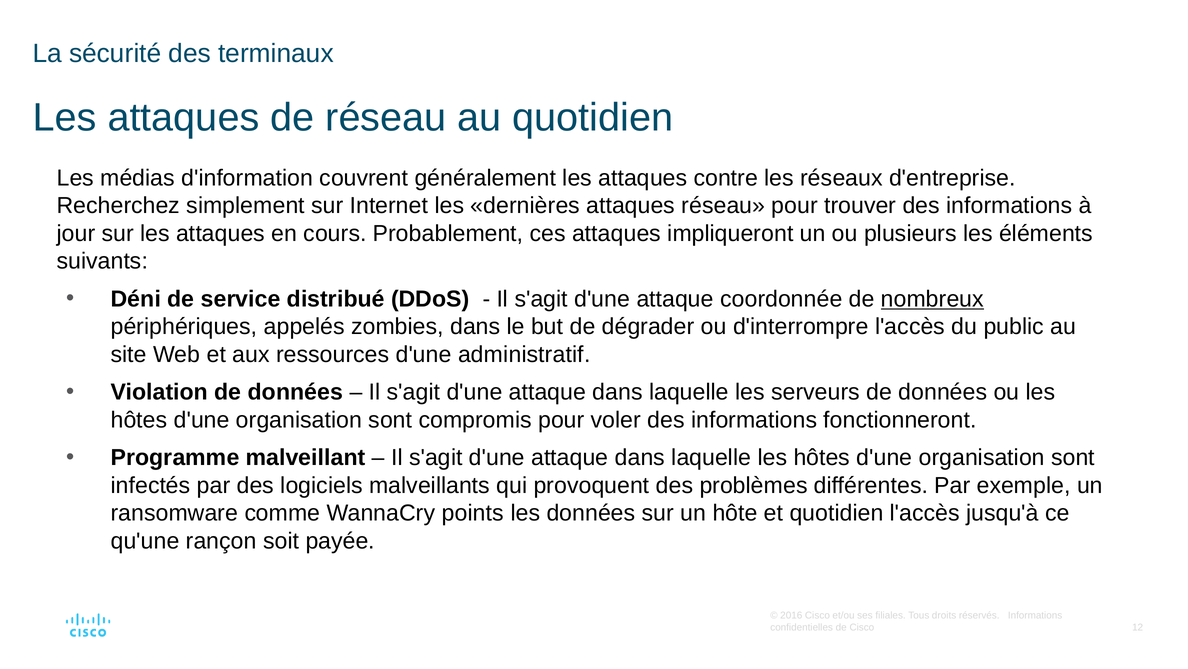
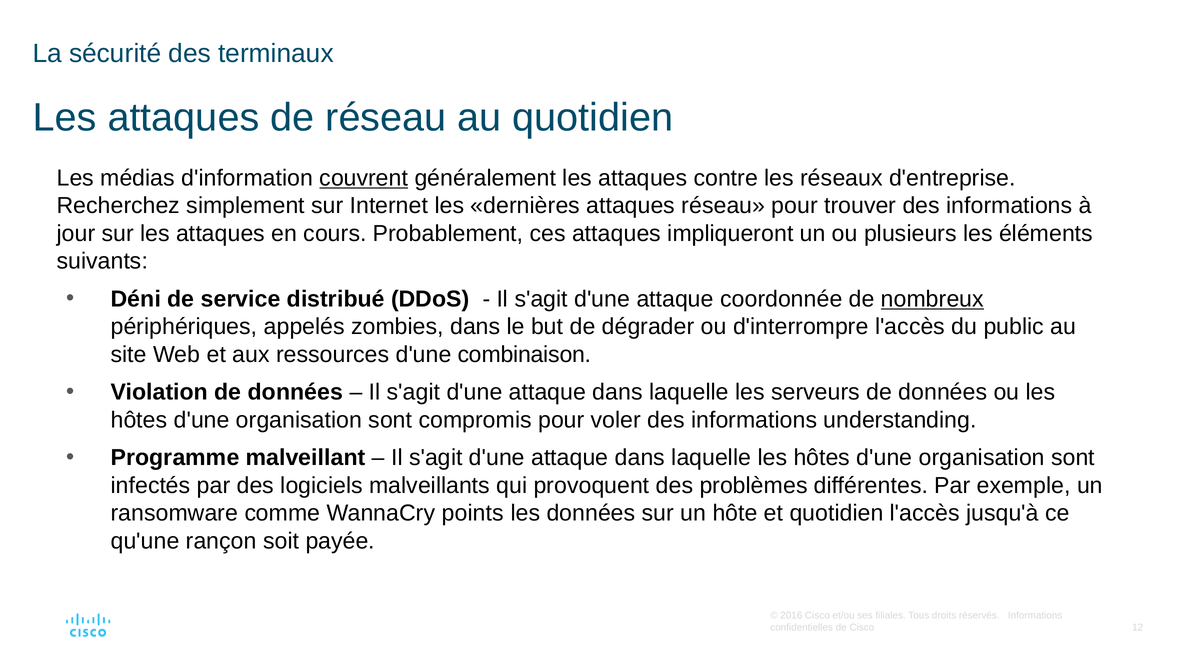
couvrent underline: none -> present (364, 178)
administratif: administratif -> combinaison (524, 354)
fonctionneront: fonctionneront -> understanding (900, 420)
